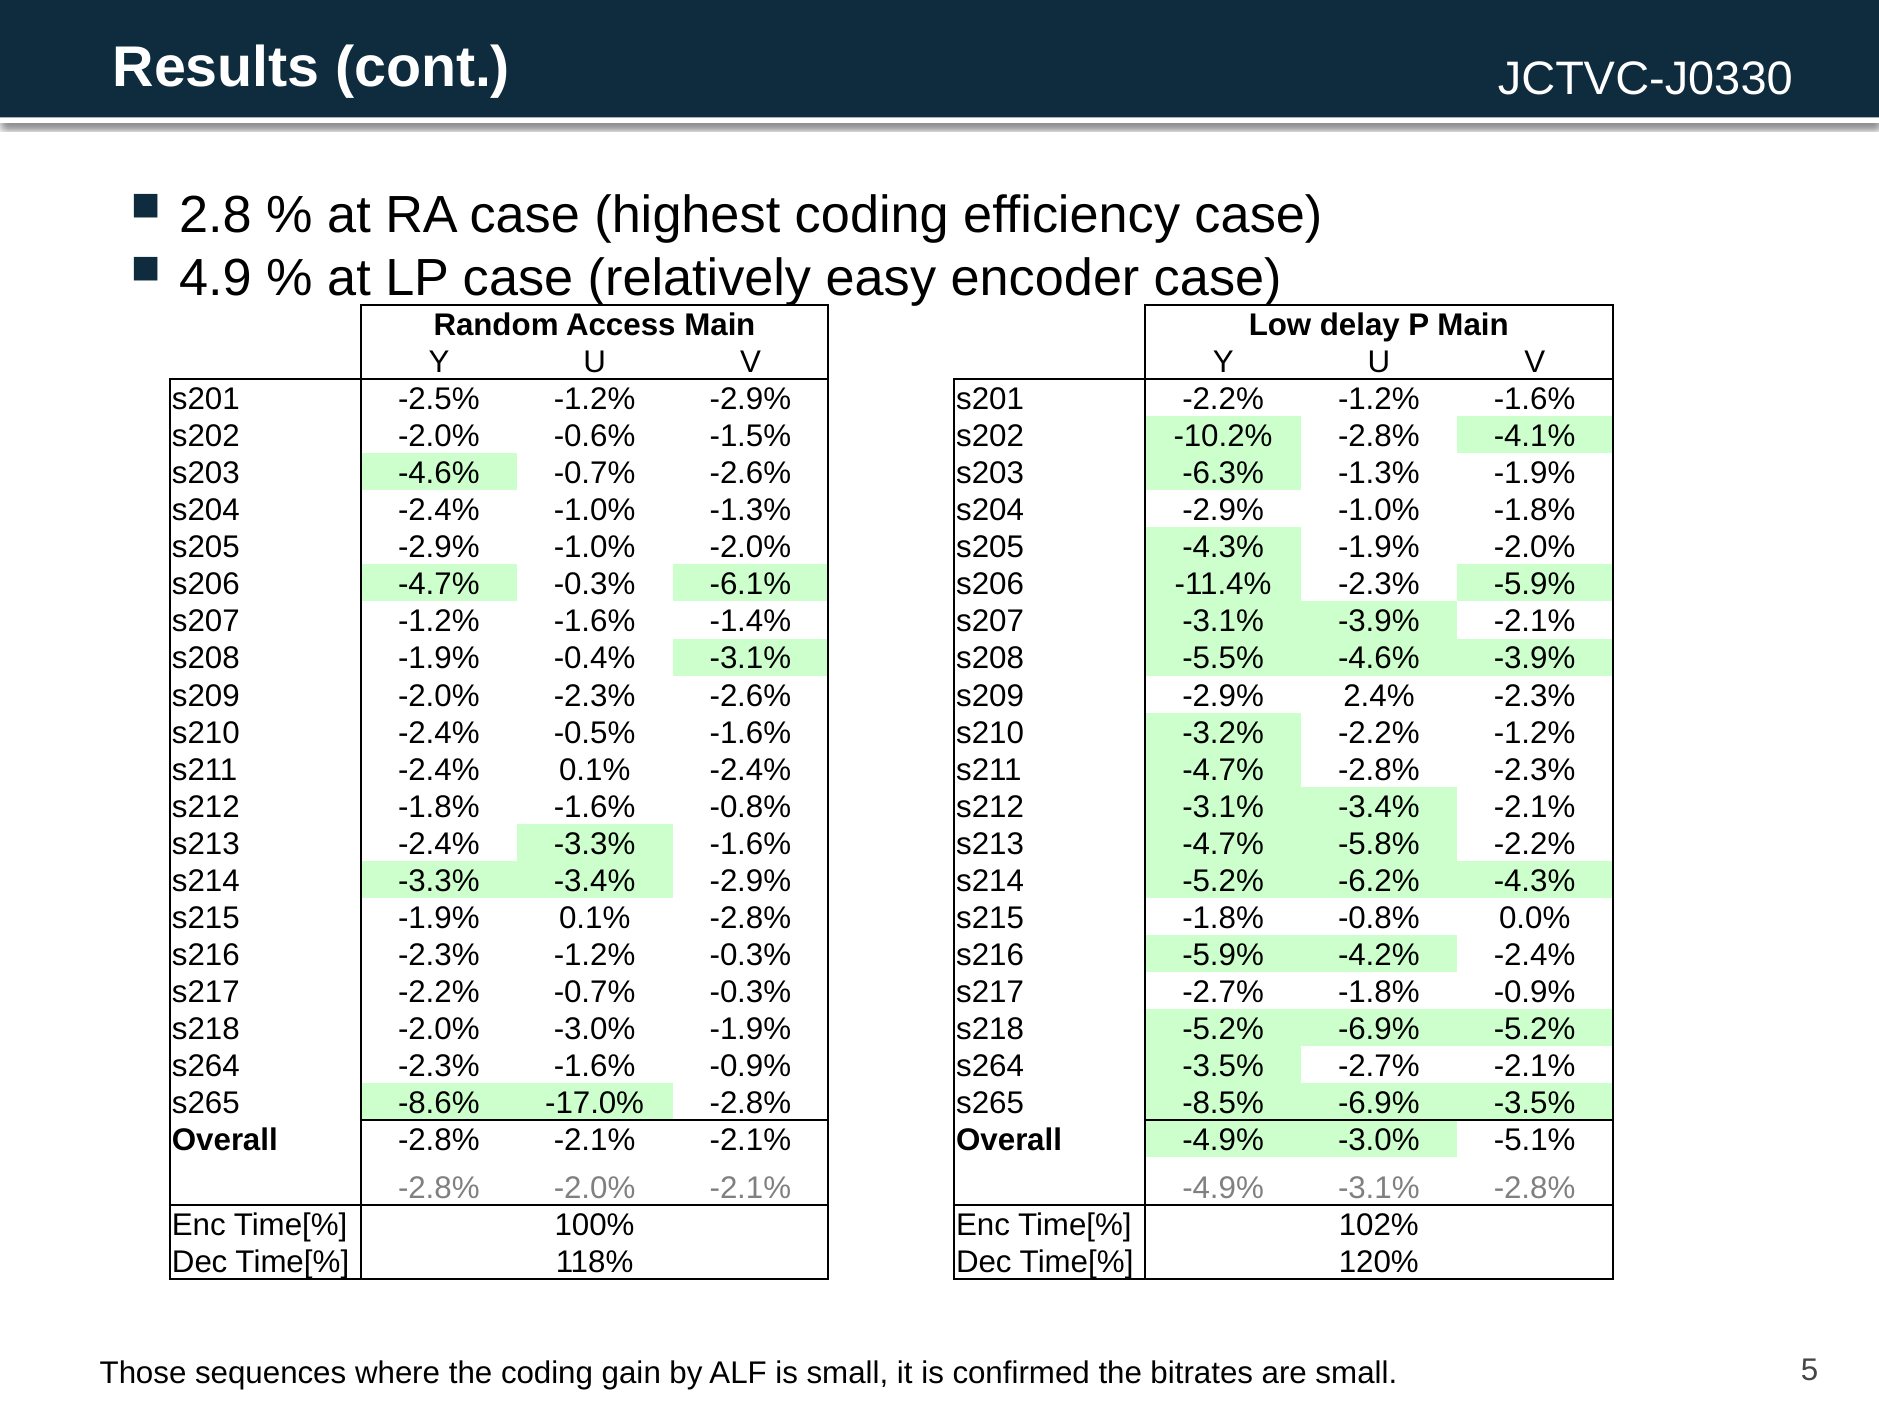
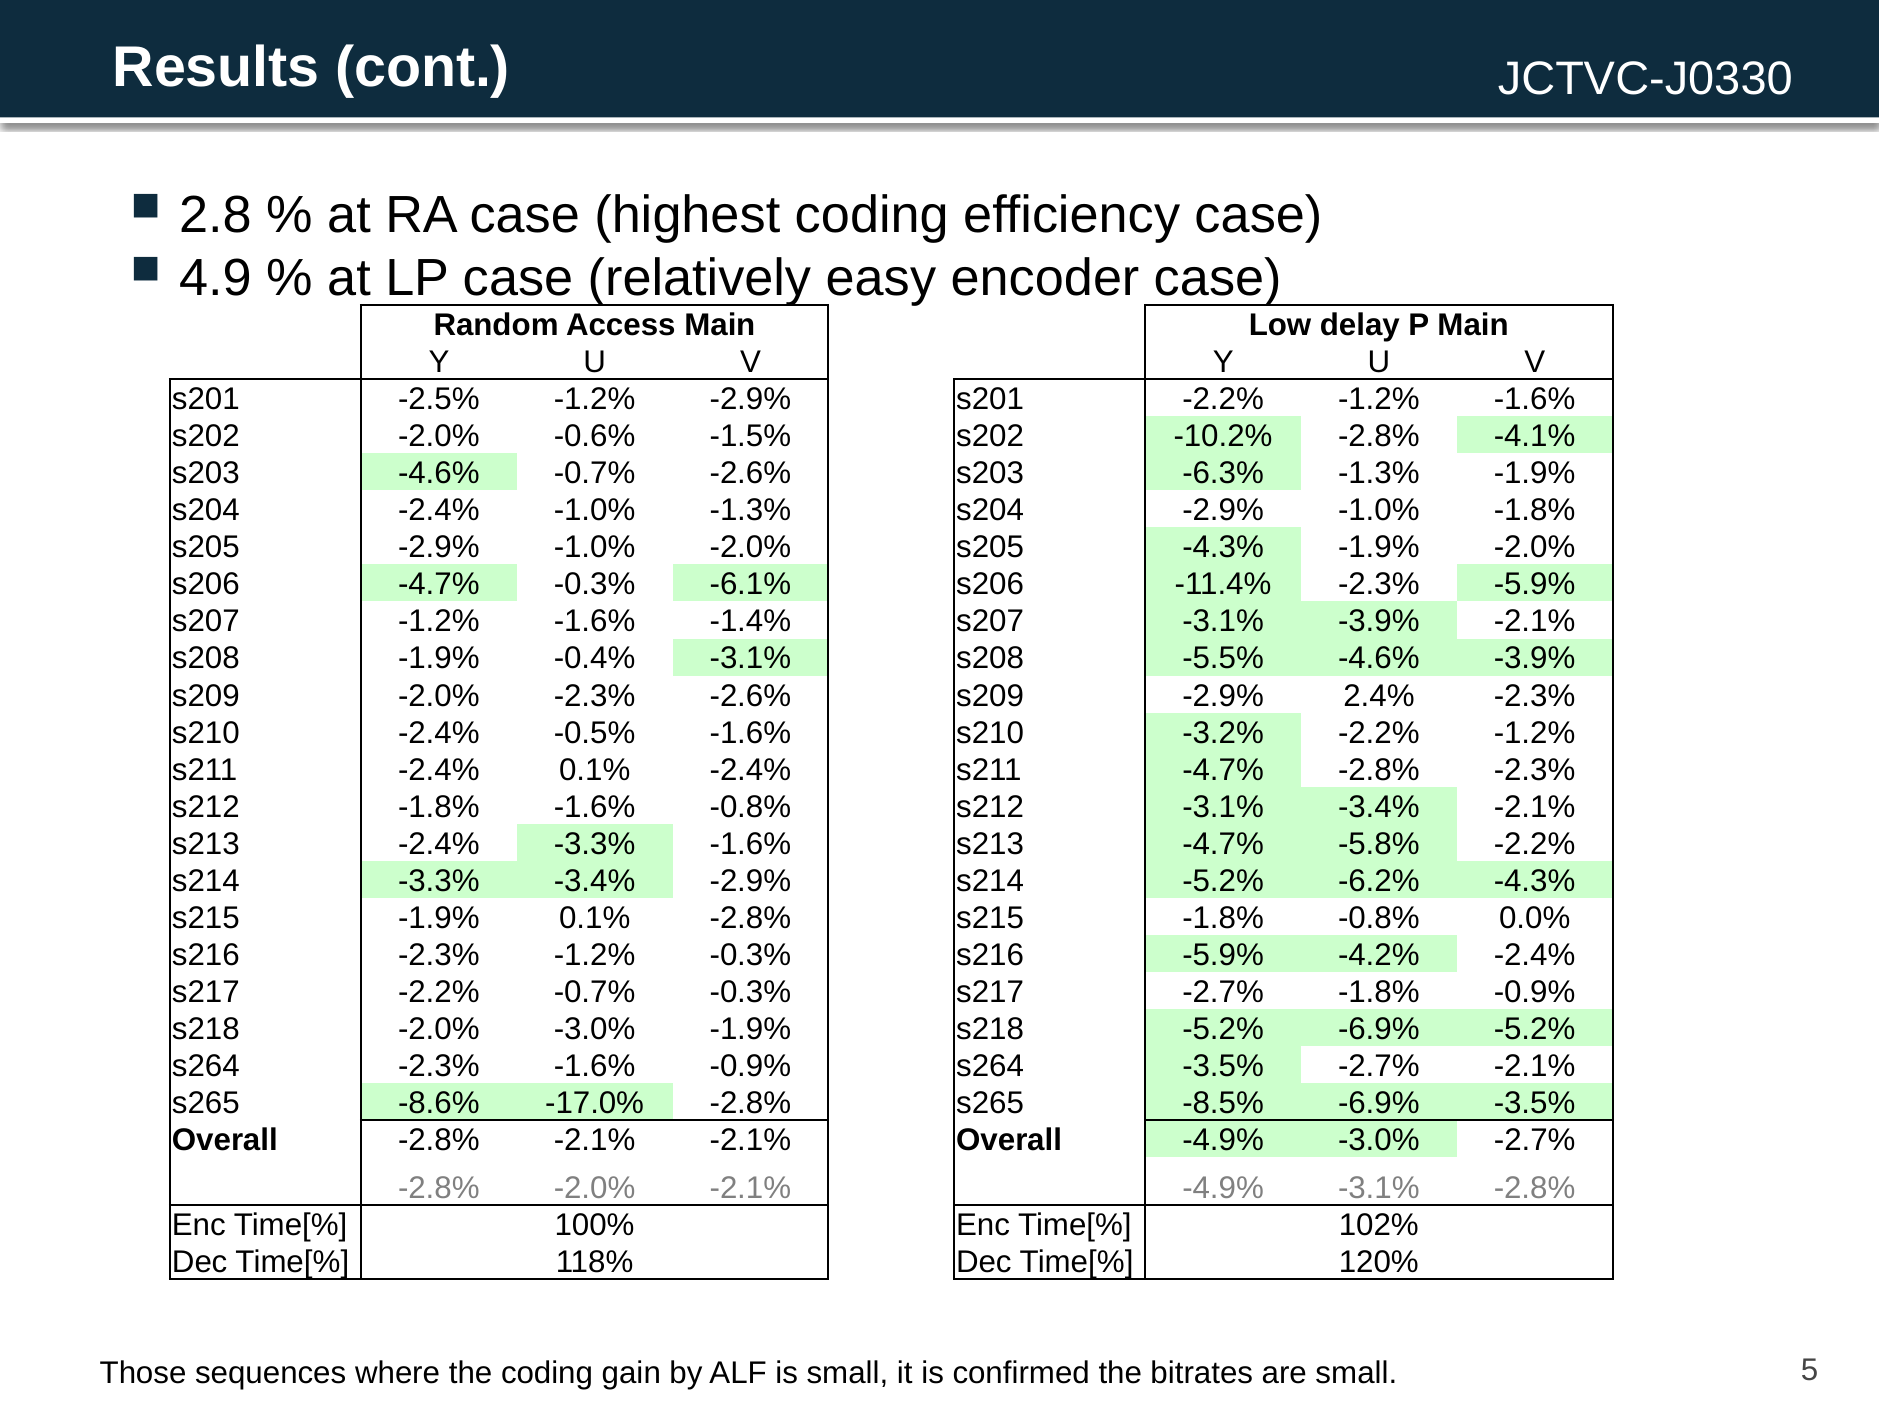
-3.0% -5.1%: -5.1% -> -2.7% (1535, 1141)
